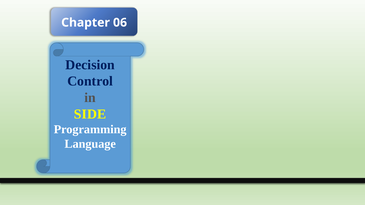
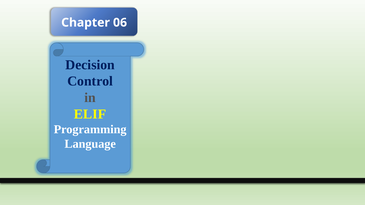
SIDE: SIDE -> ELIF (90, 114)
